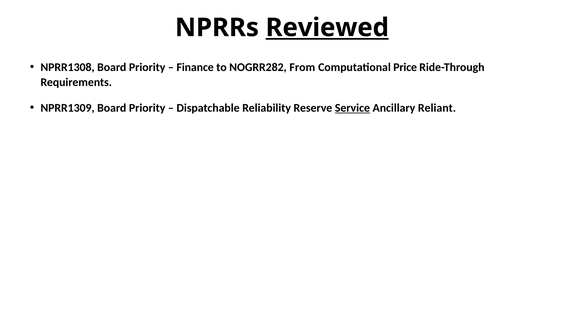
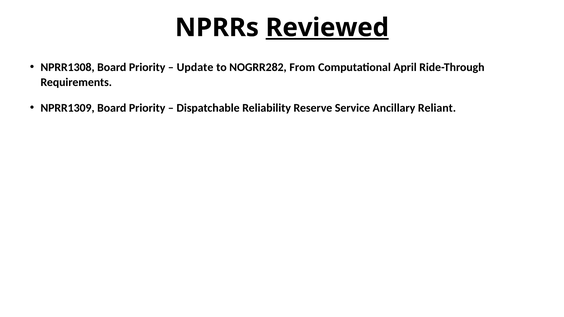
Finance: Finance -> Update (195, 67)
Price: Price -> April (405, 67)
Service underline: present -> none (352, 108)
